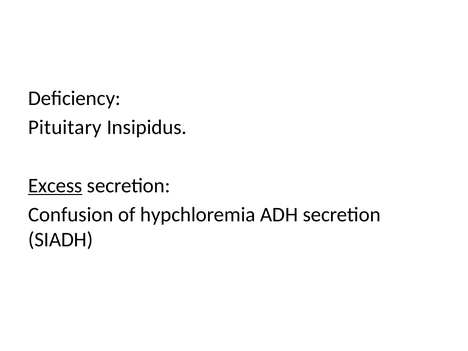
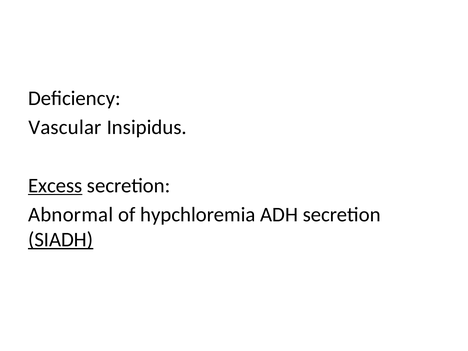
Pituitary: Pituitary -> Vascular (65, 127)
Confusion: Confusion -> Abnormal (71, 215)
SIADH underline: none -> present (61, 240)
